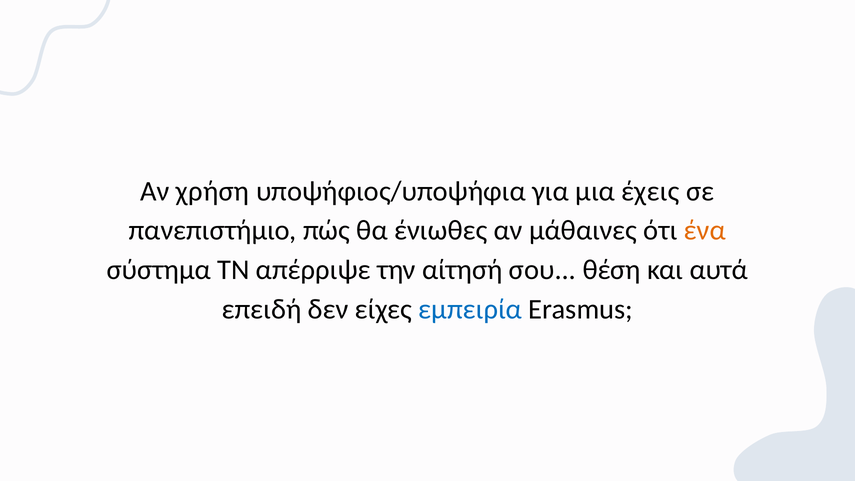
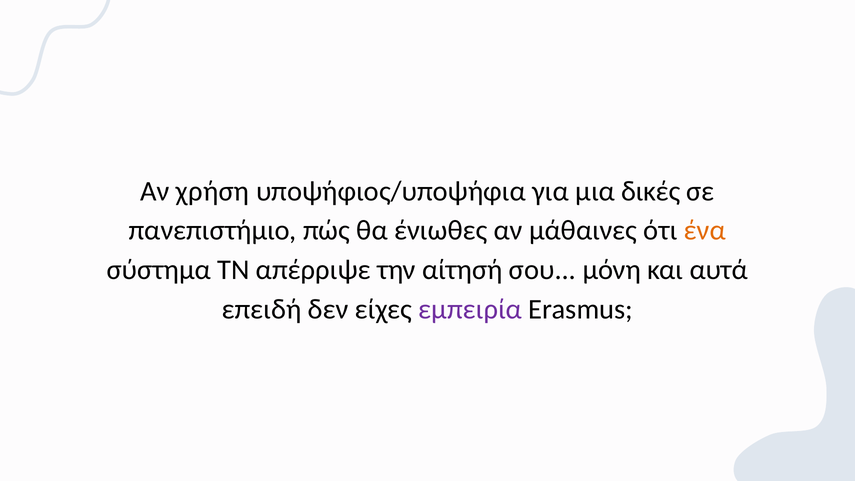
έχεις: έχεις -> δικές (651, 191)
θέση: θέση -> μόνη (612, 270)
εμπειρία colour: blue -> purple (470, 309)
